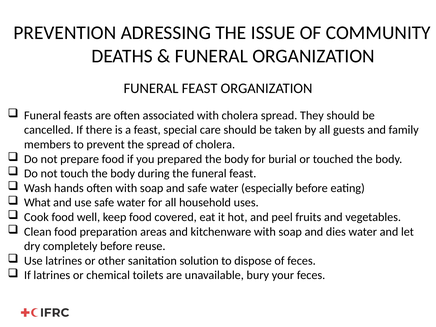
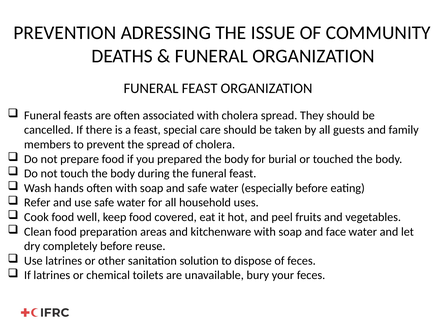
What: What -> Refer (37, 203)
dies: dies -> face (336, 232)
